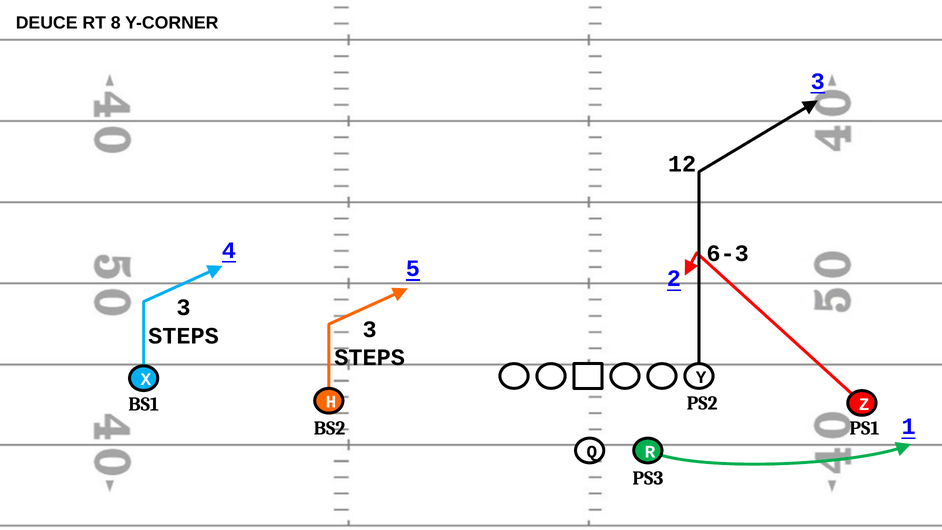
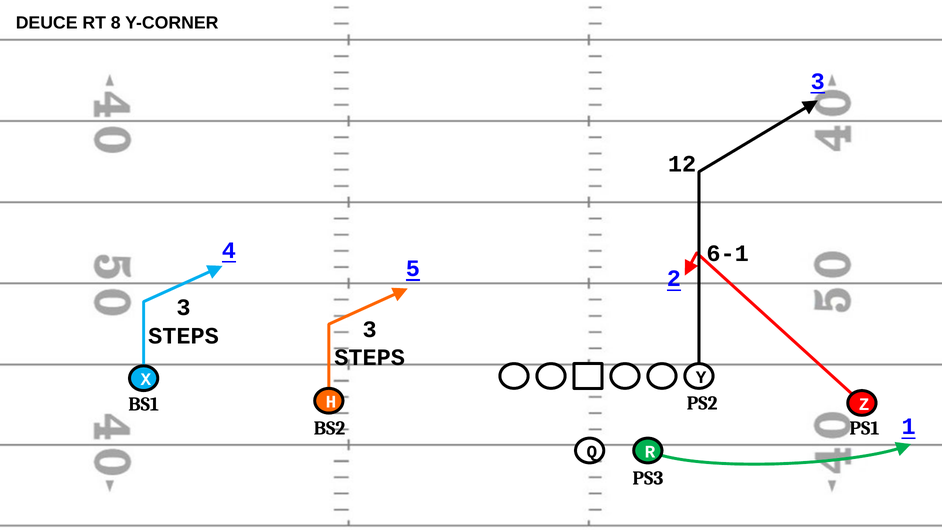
6-3: 6-3 -> 6-1 (728, 253)
